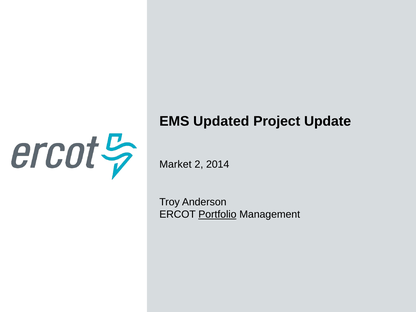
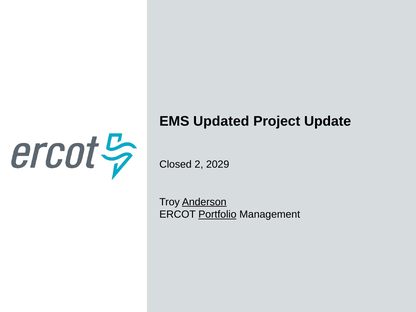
Market: Market -> Closed (176, 165)
2014: 2014 -> 2029 (218, 165)
Anderson underline: none -> present (204, 202)
